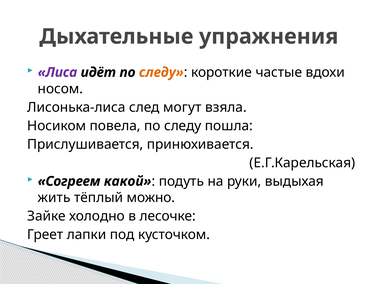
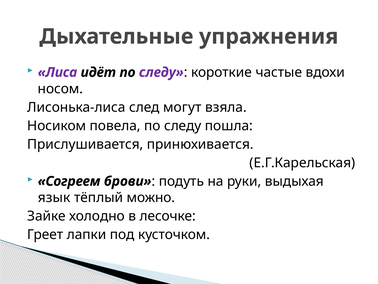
следу colour: orange -> purple (161, 72)
какой: какой -> брови (128, 181)
жить: жить -> язык (54, 197)
